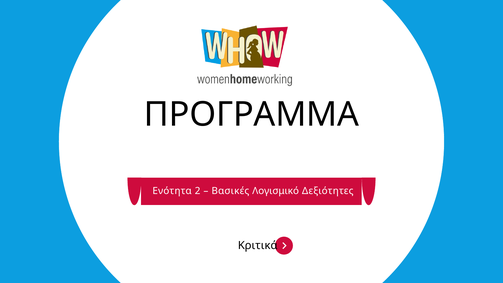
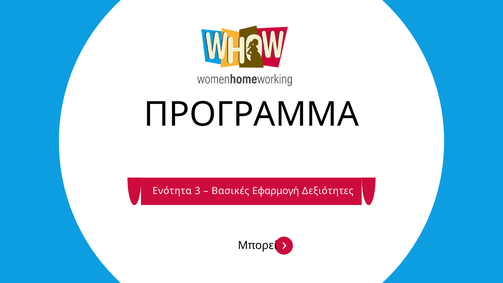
2: 2 -> 3 (198, 191)
Λογισμικό: Λογισμικό -> Εφαρμογή (276, 191)
Κριτικά: Κριτικά -> Μπορεί (258, 245)
